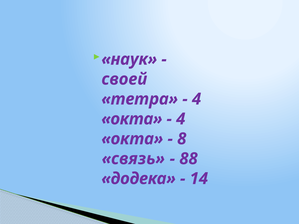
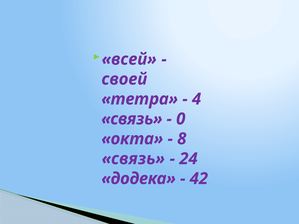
наук: наук -> всей (129, 59)
окта: окта -> связь (132, 119)
4: 4 -> 0 (181, 119)
88: 88 -> 24 (188, 159)
14: 14 -> 42 (199, 179)
